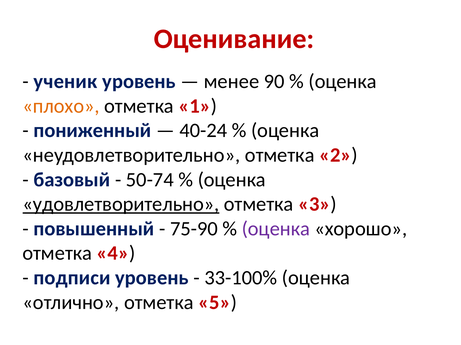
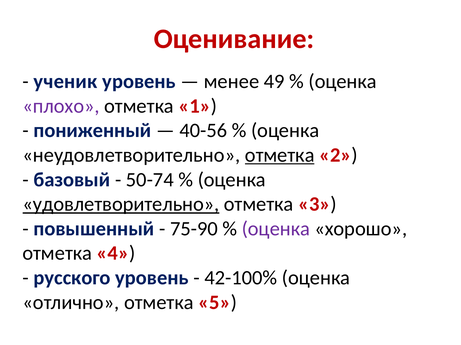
90: 90 -> 49 (274, 82)
плохо colour: orange -> purple (61, 106)
40-24: 40-24 -> 40-56 (203, 131)
отметка underline: none -> present (280, 155)
подписи: подписи -> русского (72, 278)
33-100%: 33-100% -> 42-100% (241, 278)
